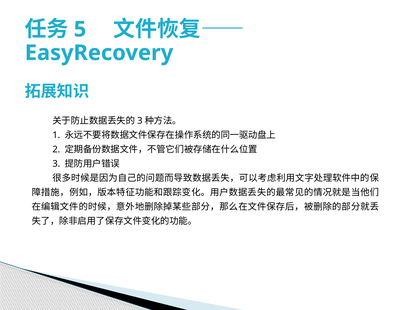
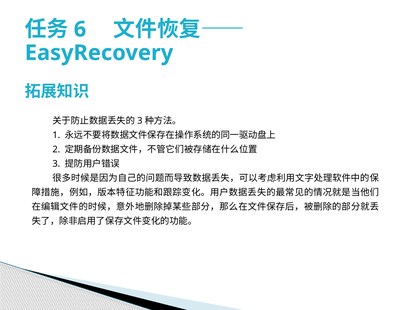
5: 5 -> 6 (80, 29)
